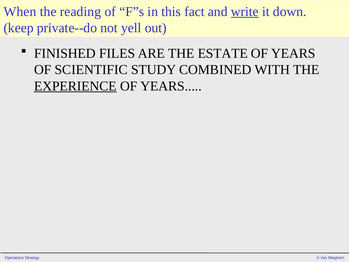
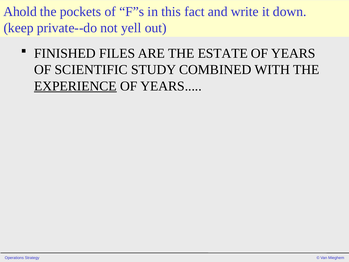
When: When -> Ahold (20, 12)
reading: reading -> pockets (81, 12)
write underline: present -> none (245, 12)
